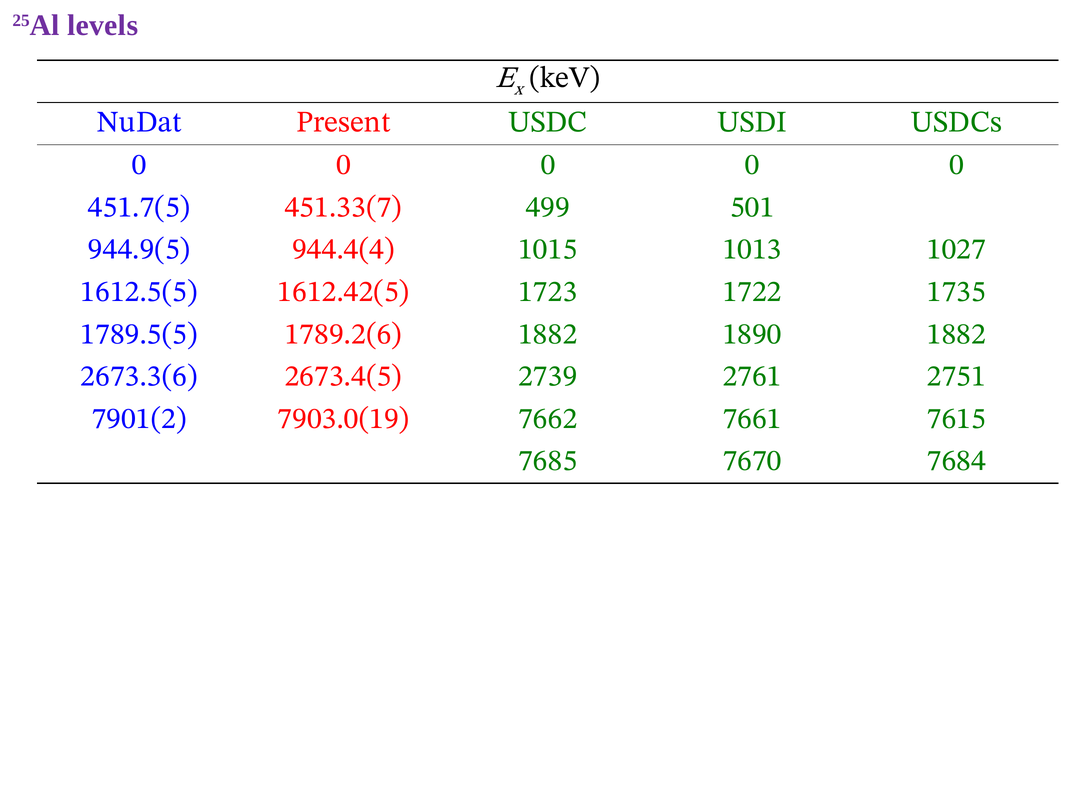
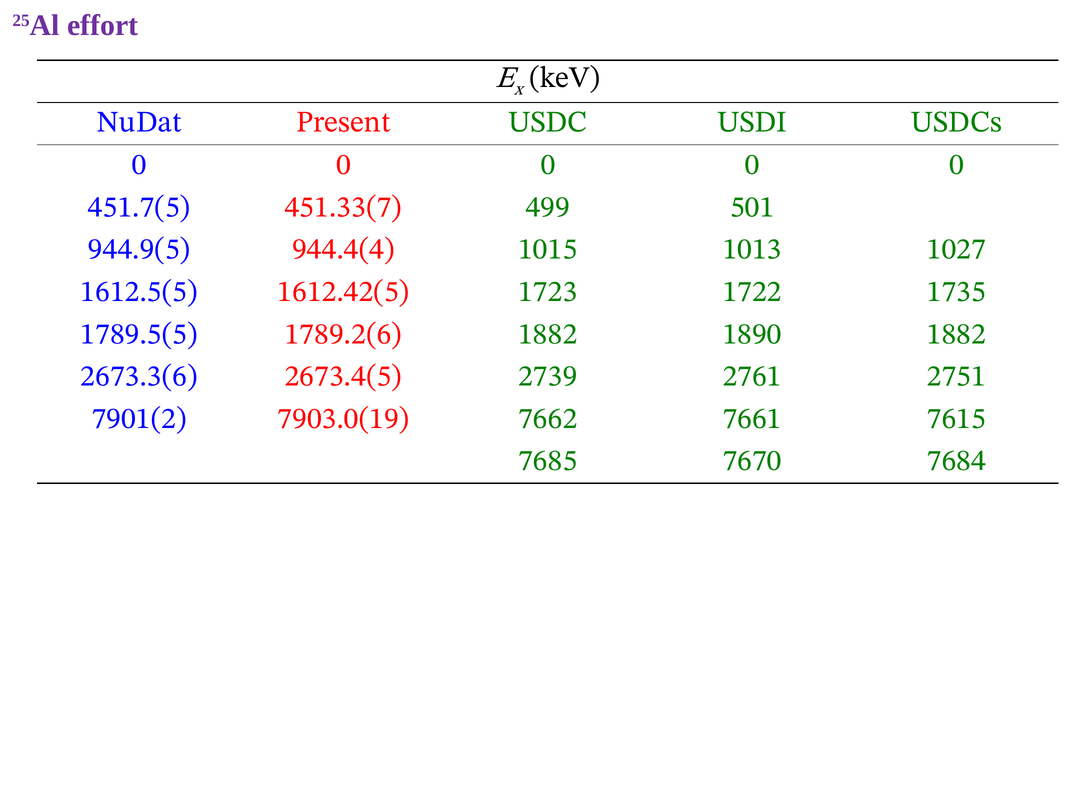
levels: levels -> effort (103, 25)
